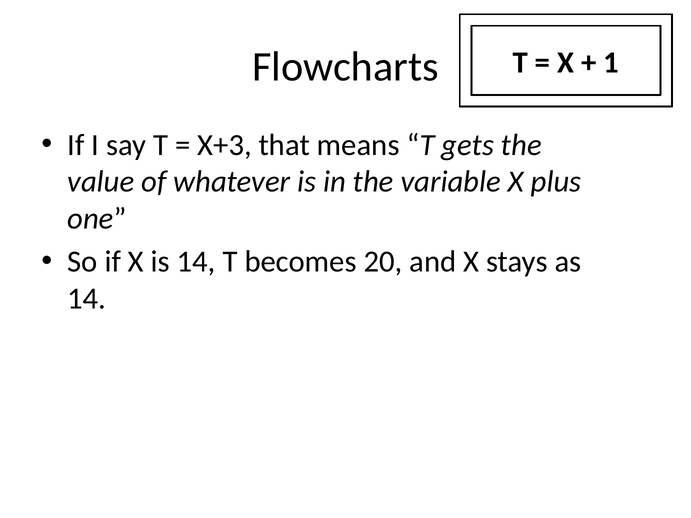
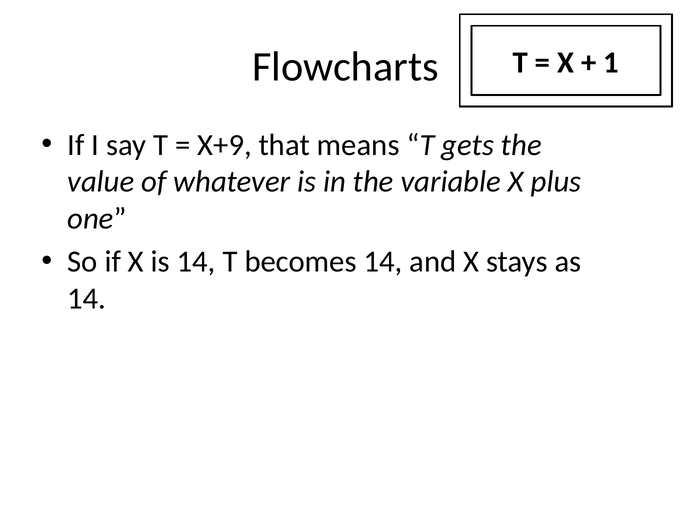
X+3: X+3 -> X+9 (225, 145)
becomes 20: 20 -> 14 (383, 262)
